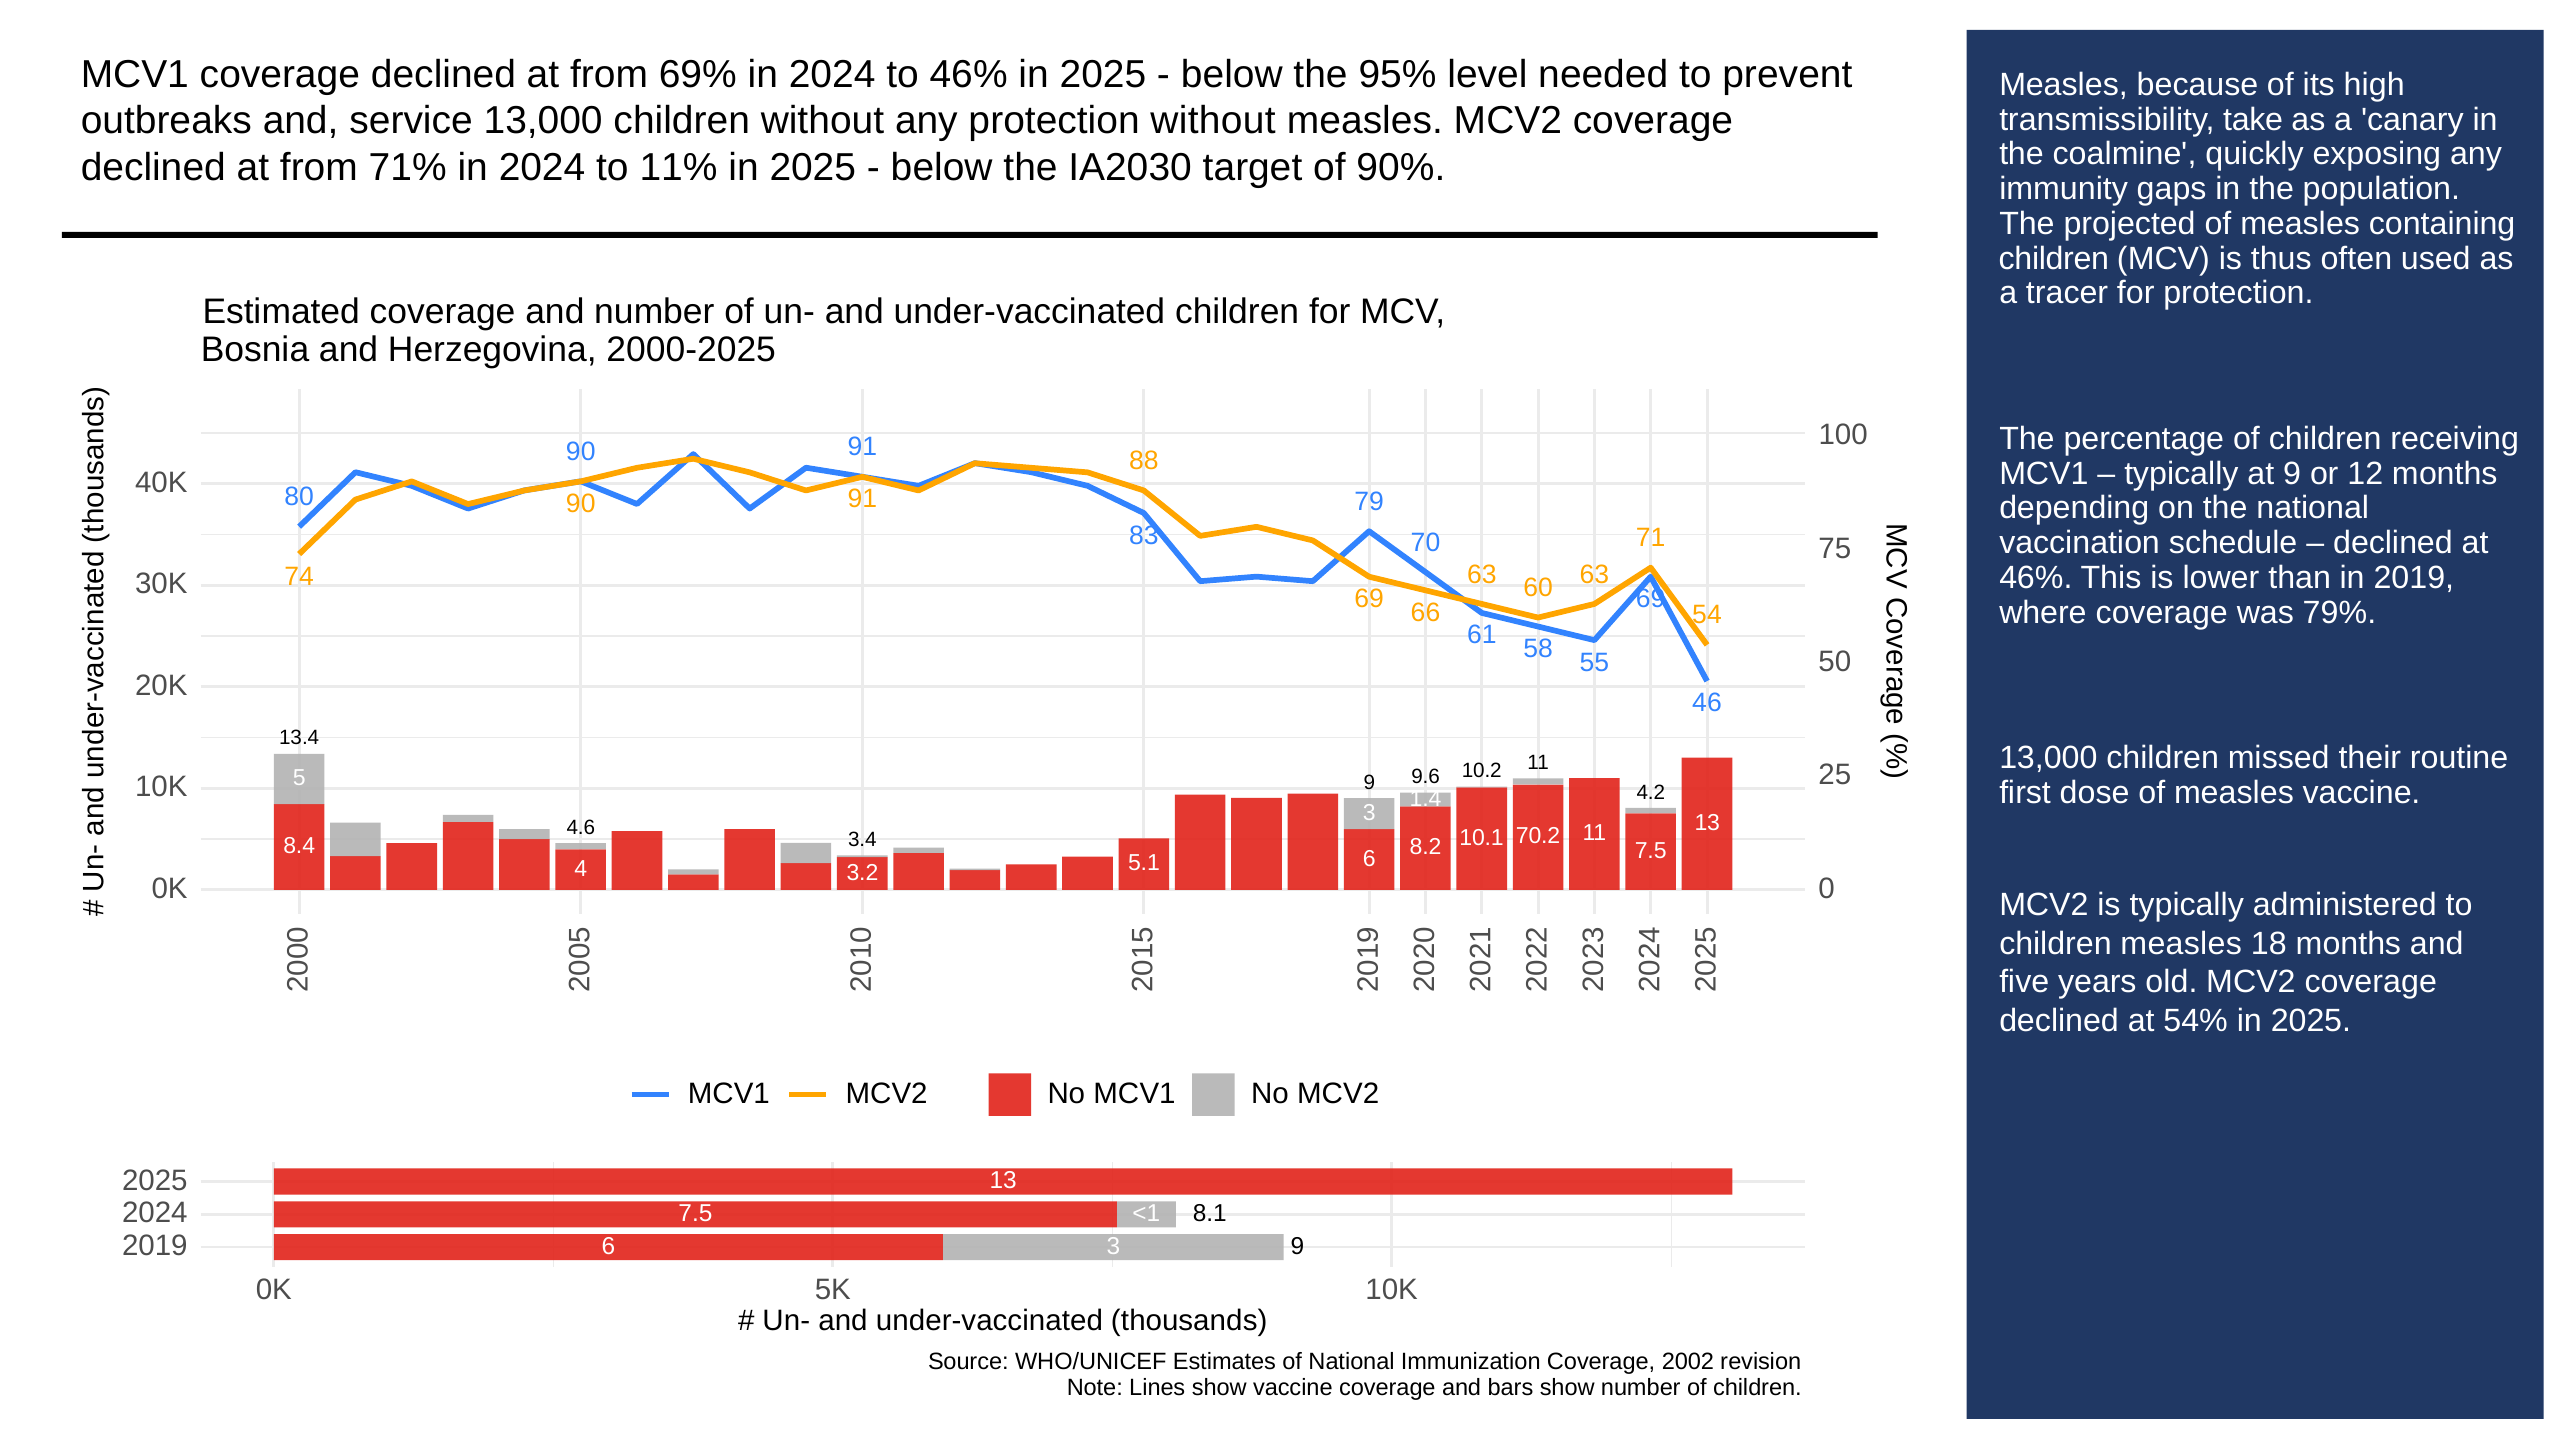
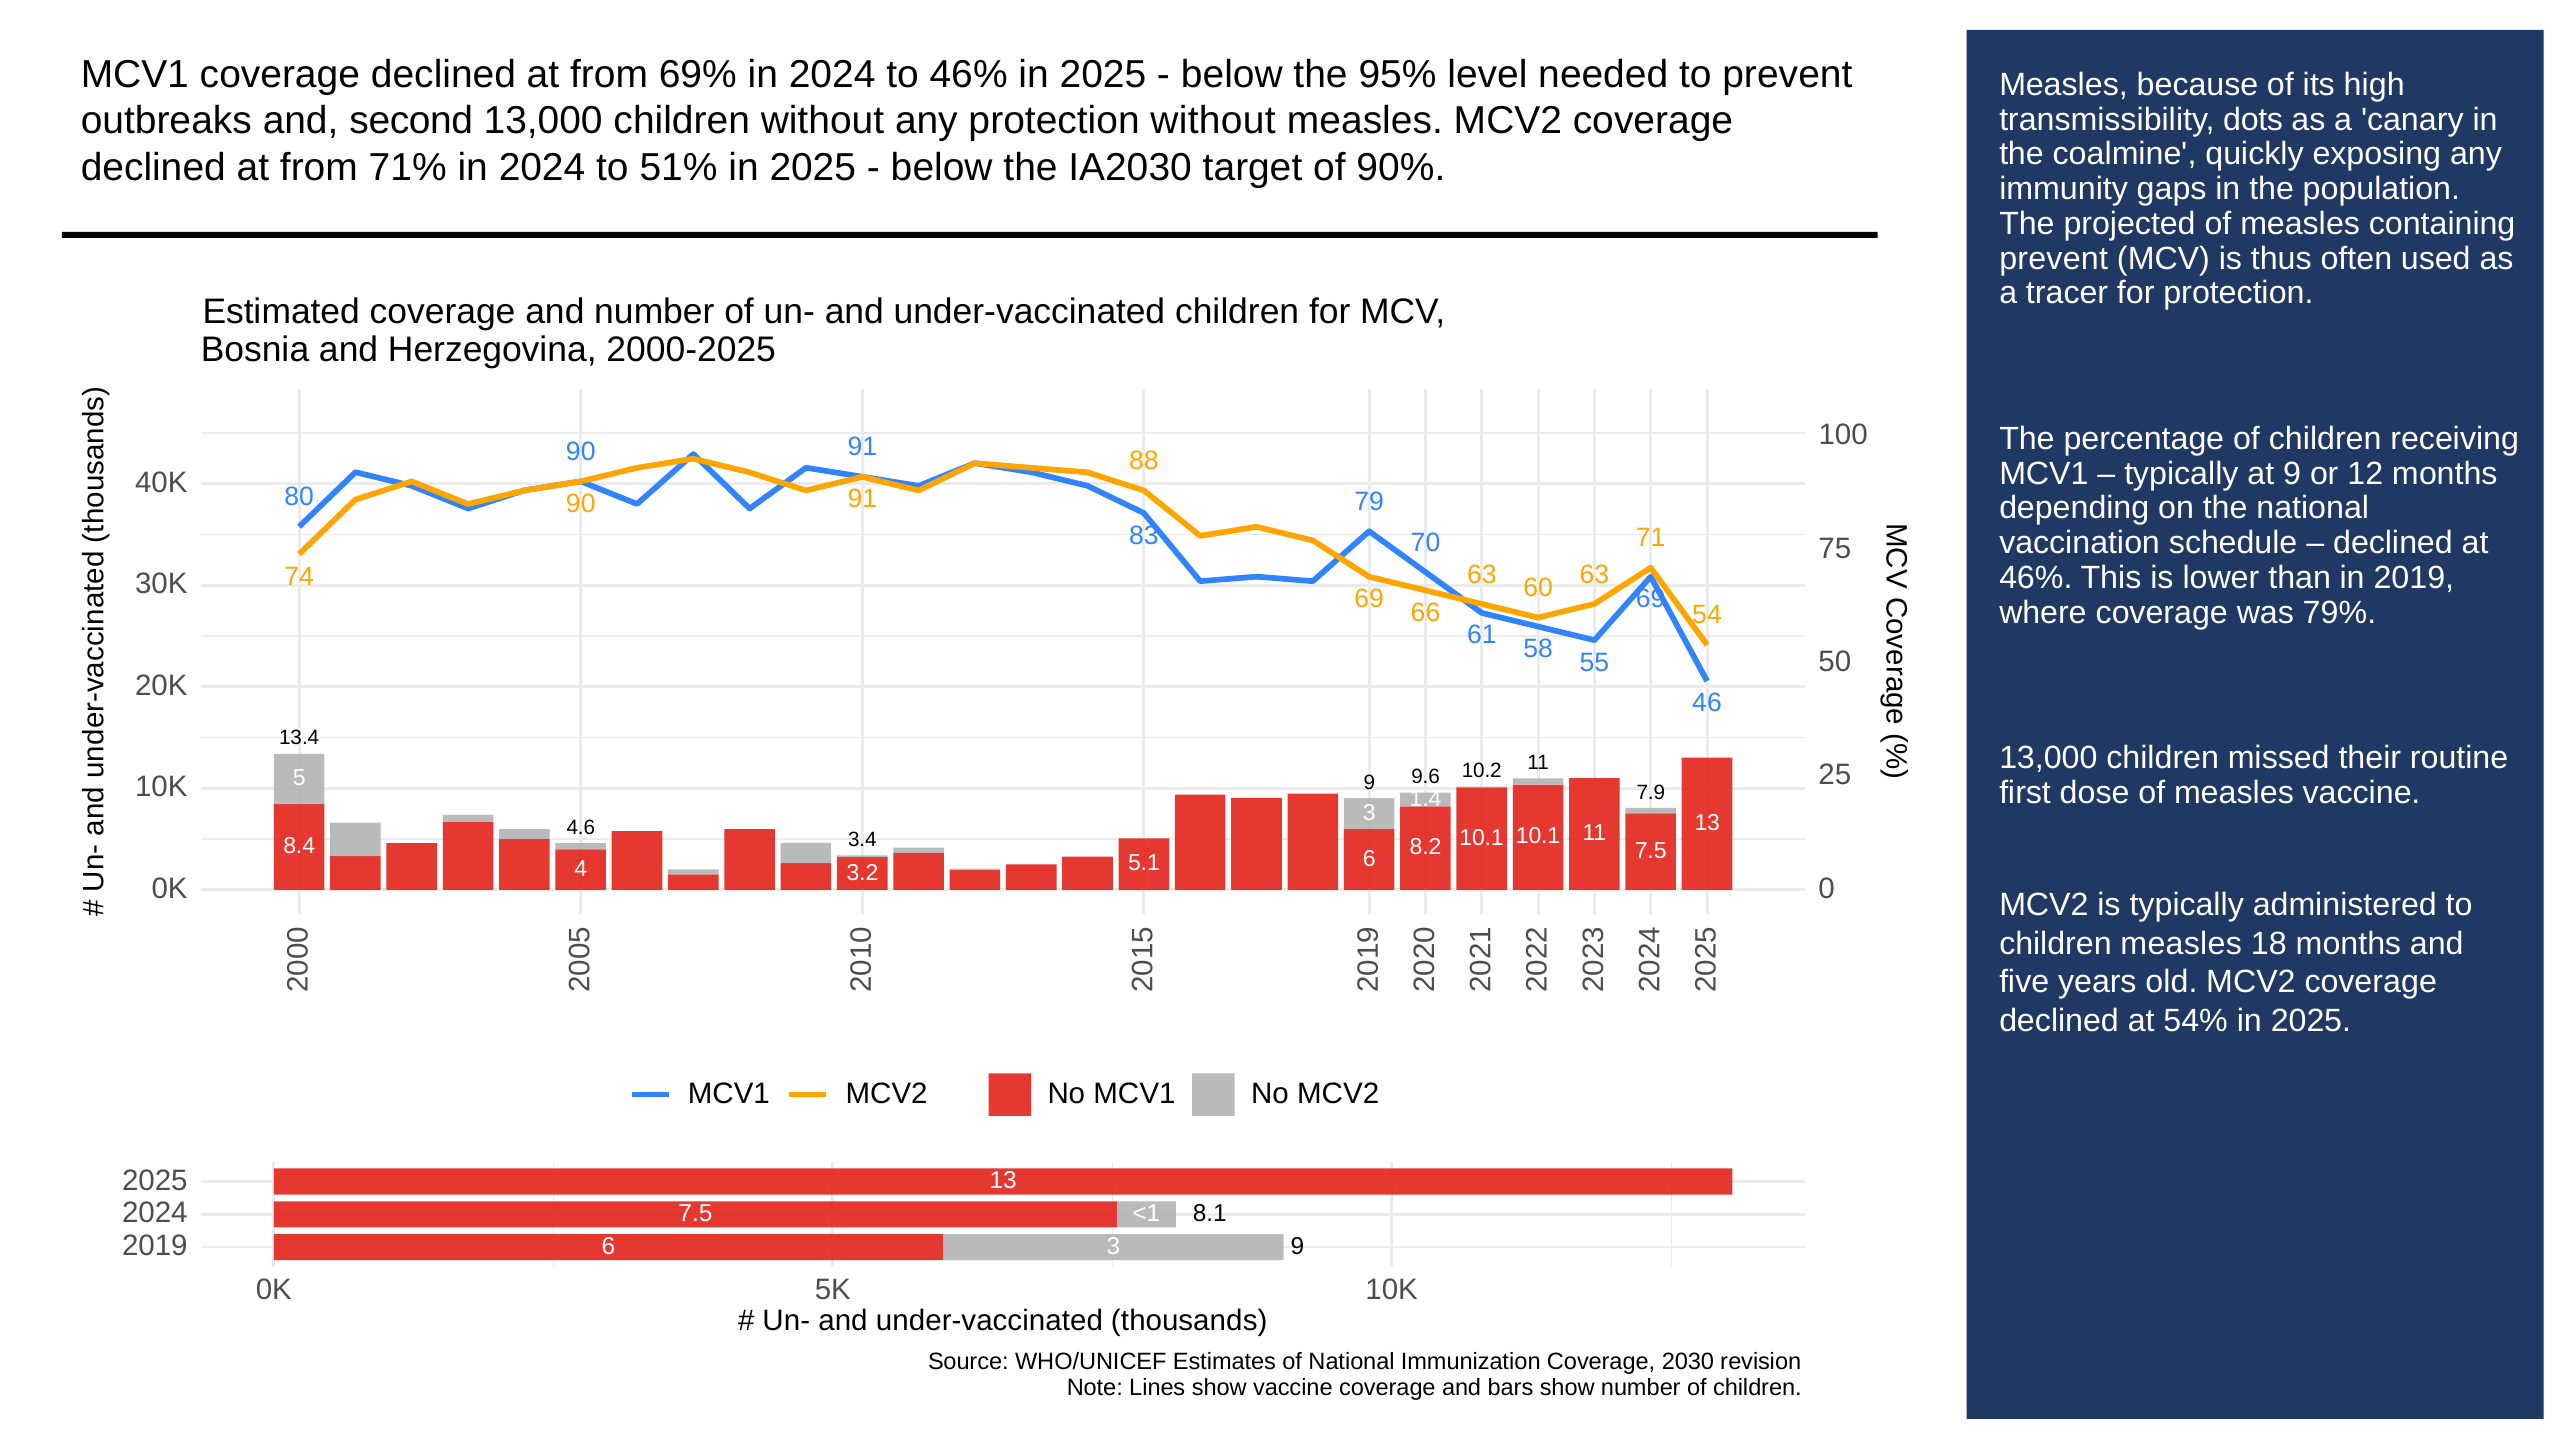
service: service -> second (411, 121)
take: take -> dots (2253, 119)
11%: 11% -> 51% (679, 168)
children: children -> prevent (2054, 258)
4.2: 4.2 -> 7.9 (1651, 792)
10.1 70.2: 70.2 -> 10.1 (1538, 836)
2002: 2002 -> 2030 (1688, 1362)
